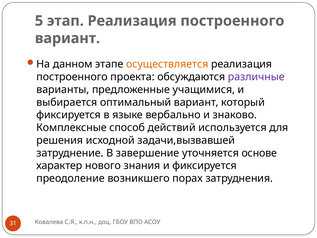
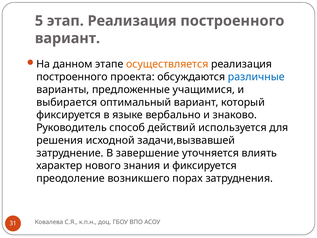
различные colour: purple -> blue (256, 77)
Комплексные: Комплексные -> Руководитель (72, 128)
основе: основе -> влиять (259, 153)
